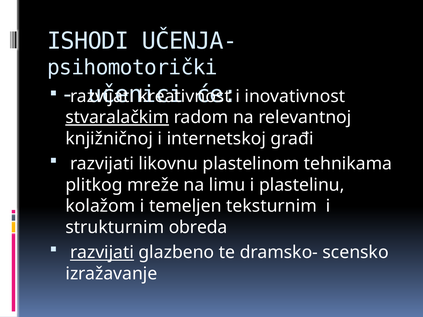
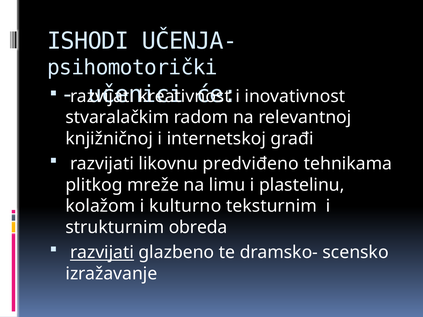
stvaralačkim underline: present -> none (117, 118)
plastelinom: plastelinom -> predviđeno (251, 164)
temeljen: temeljen -> kulturno (185, 206)
